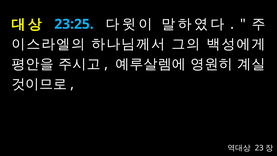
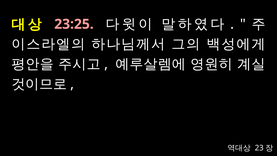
23:25 colour: light blue -> pink (74, 24)
